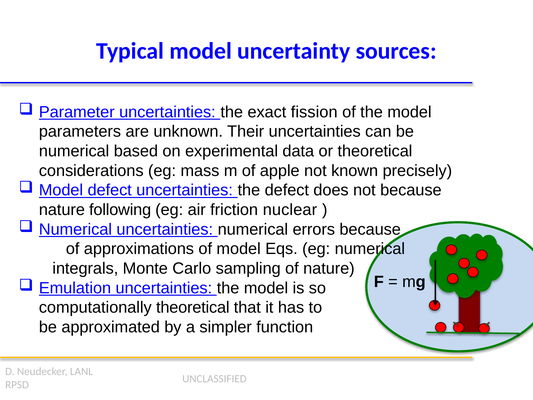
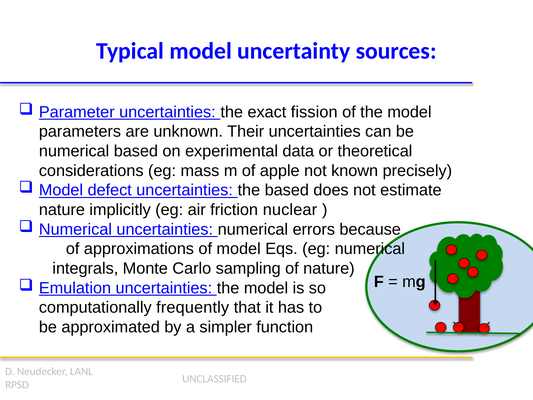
the defect: defect -> based (287, 190)
not because: because -> estimate (411, 190)
following: following -> implicitly (120, 210)
computationally theoretical: theoretical -> frequently (193, 307)
